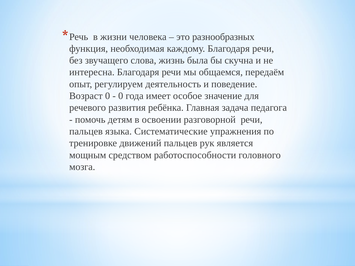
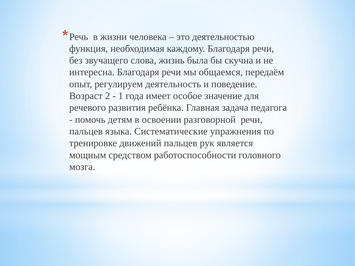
разнообразных: разнообразных -> деятельностью (223, 37)
Возраст 0: 0 -> 2 (108, 96)
0: 0 -> 1 (121, 96)
